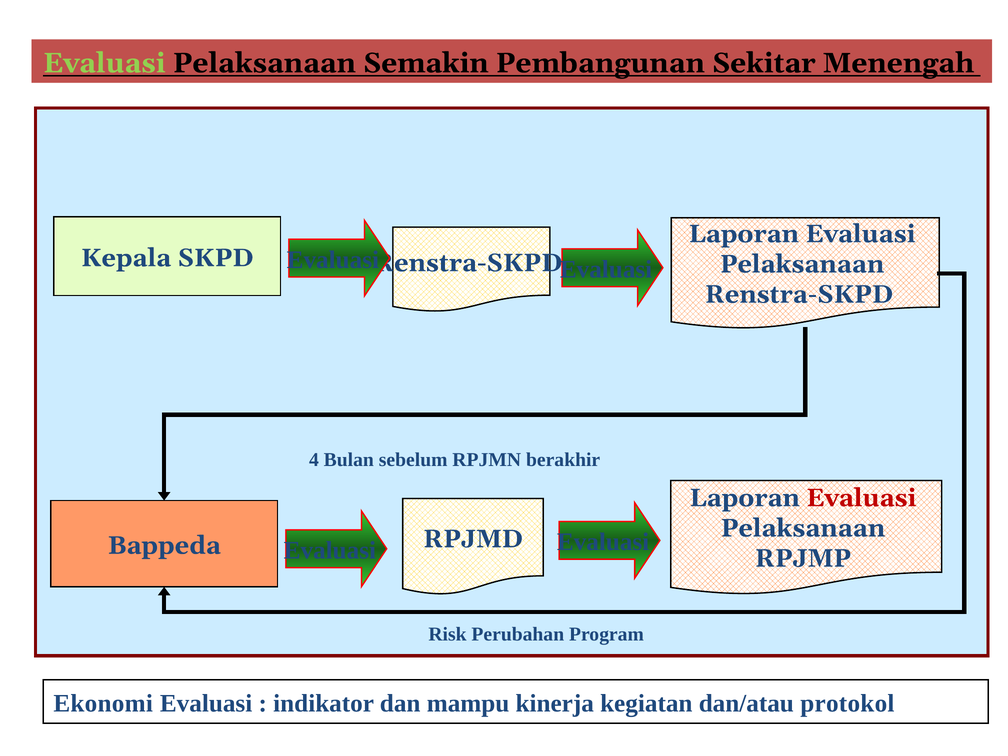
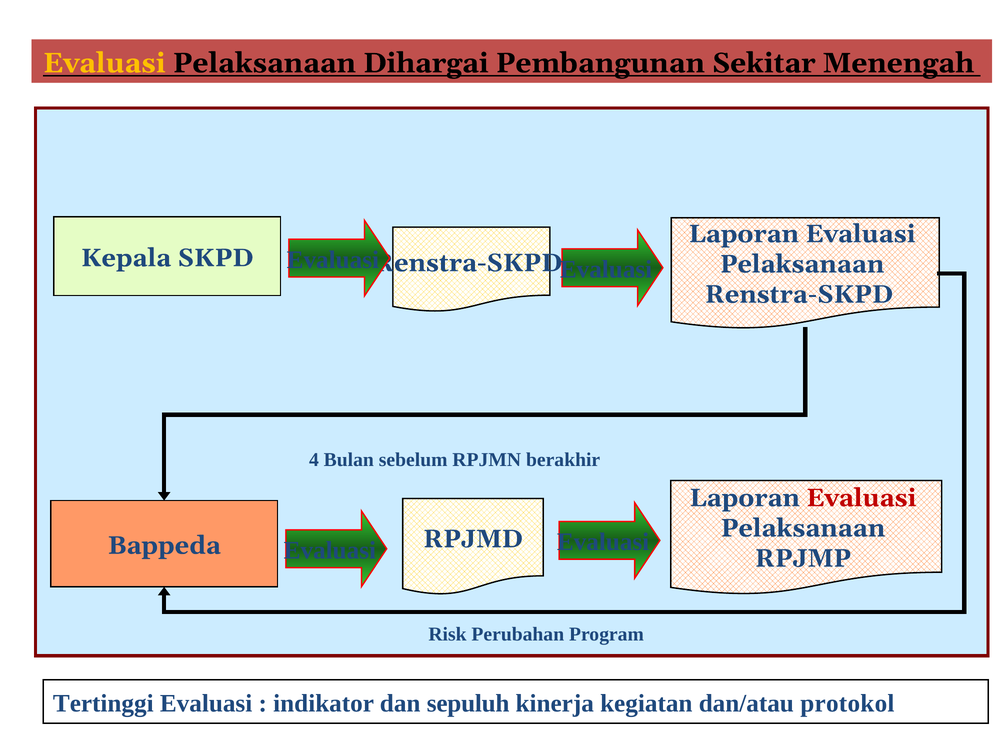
Evaluasi colour: light green -> yellow (104, 63)
Semakin: Semakin -> Dihargai (426, 63)
Ekonomi: Ekonomi -> Tertinggi (103, 703)
mampu: mampu -> sepuluh (468, 703)
